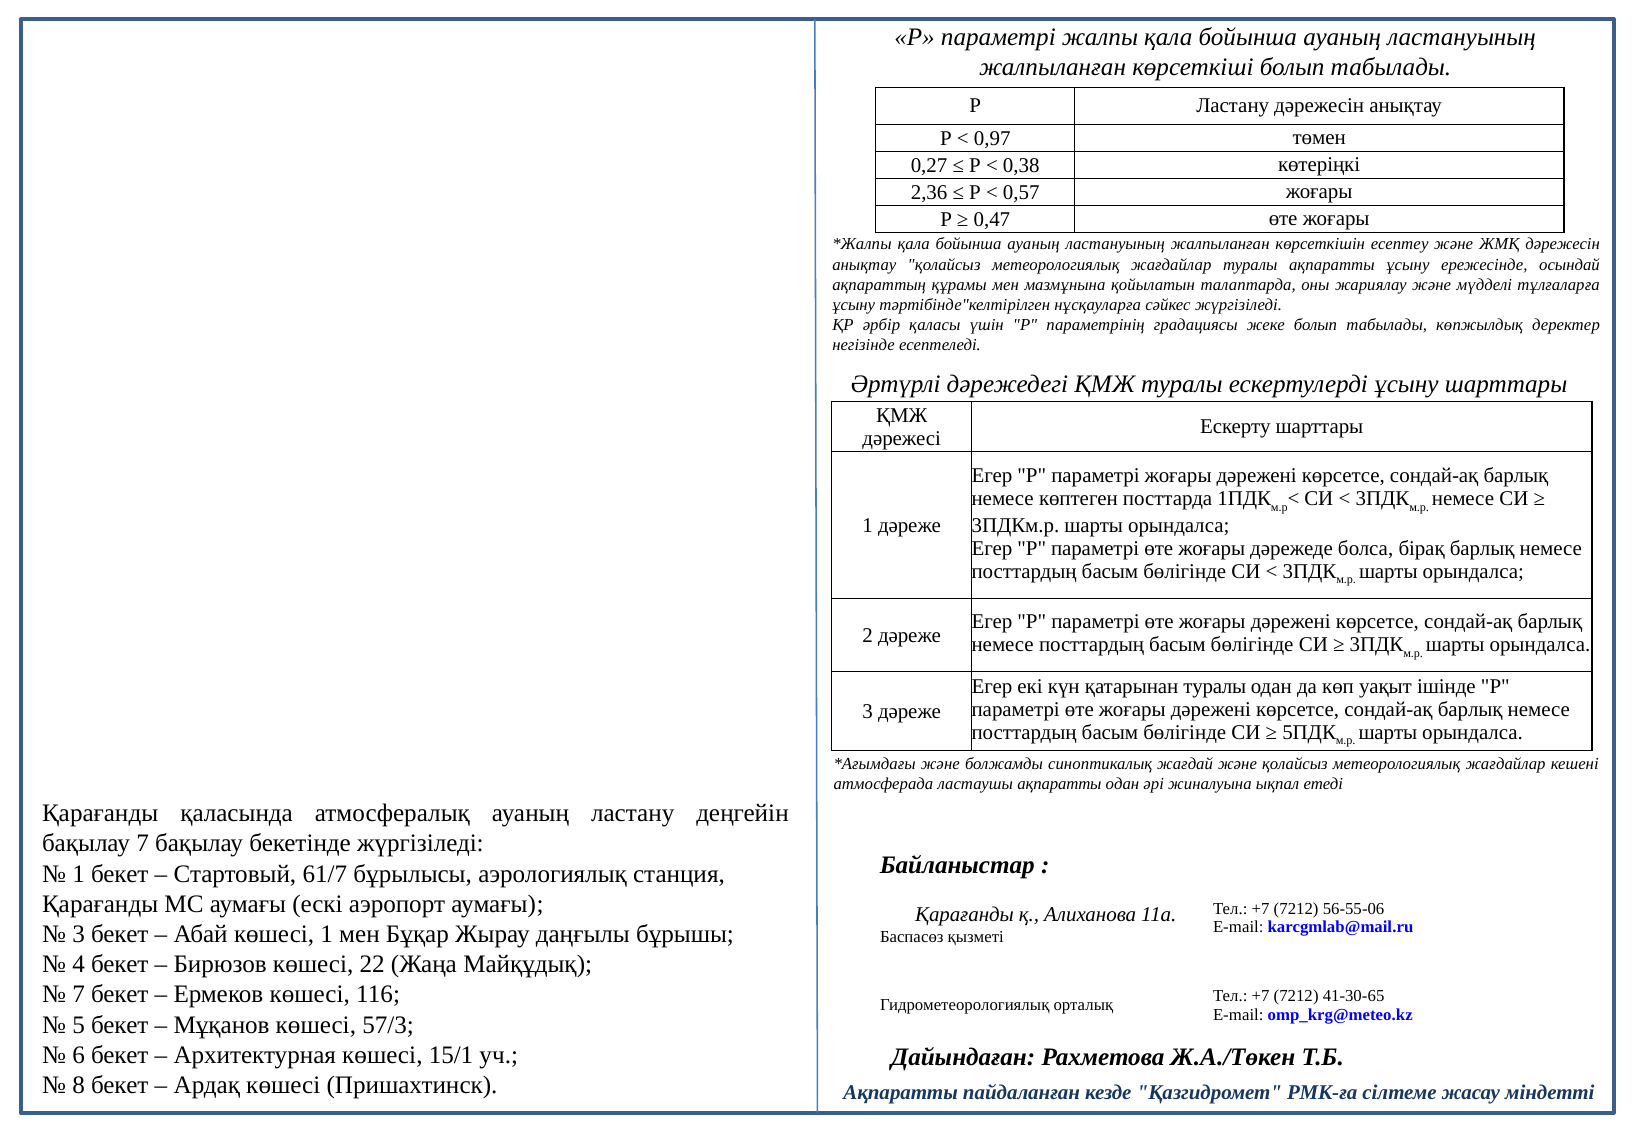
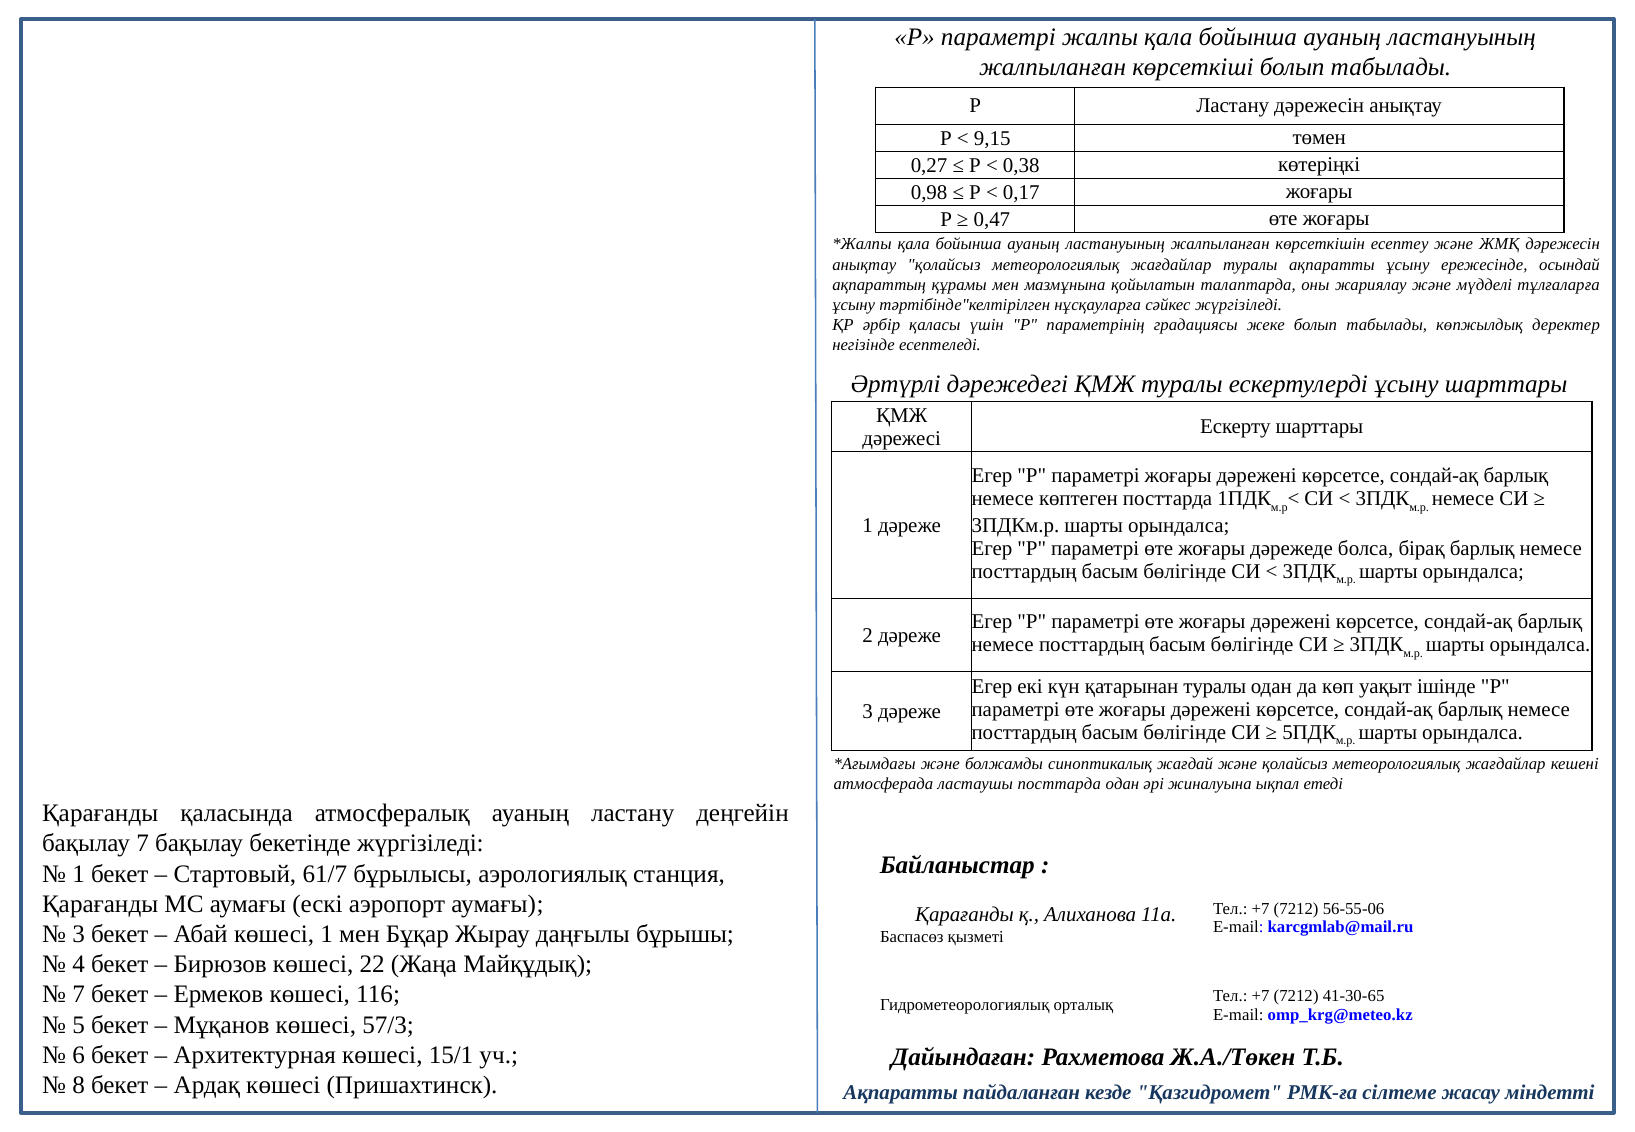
0,97: 0,97 -> 9,15 (992, 138)
2,36: 2,36 -> 0,98 (929, 192)
0,57: 0,57 -> 0,17 (1021, 192)
ластаушы ақпаратты: ақпаратты -> посттарда (1059, 784)
